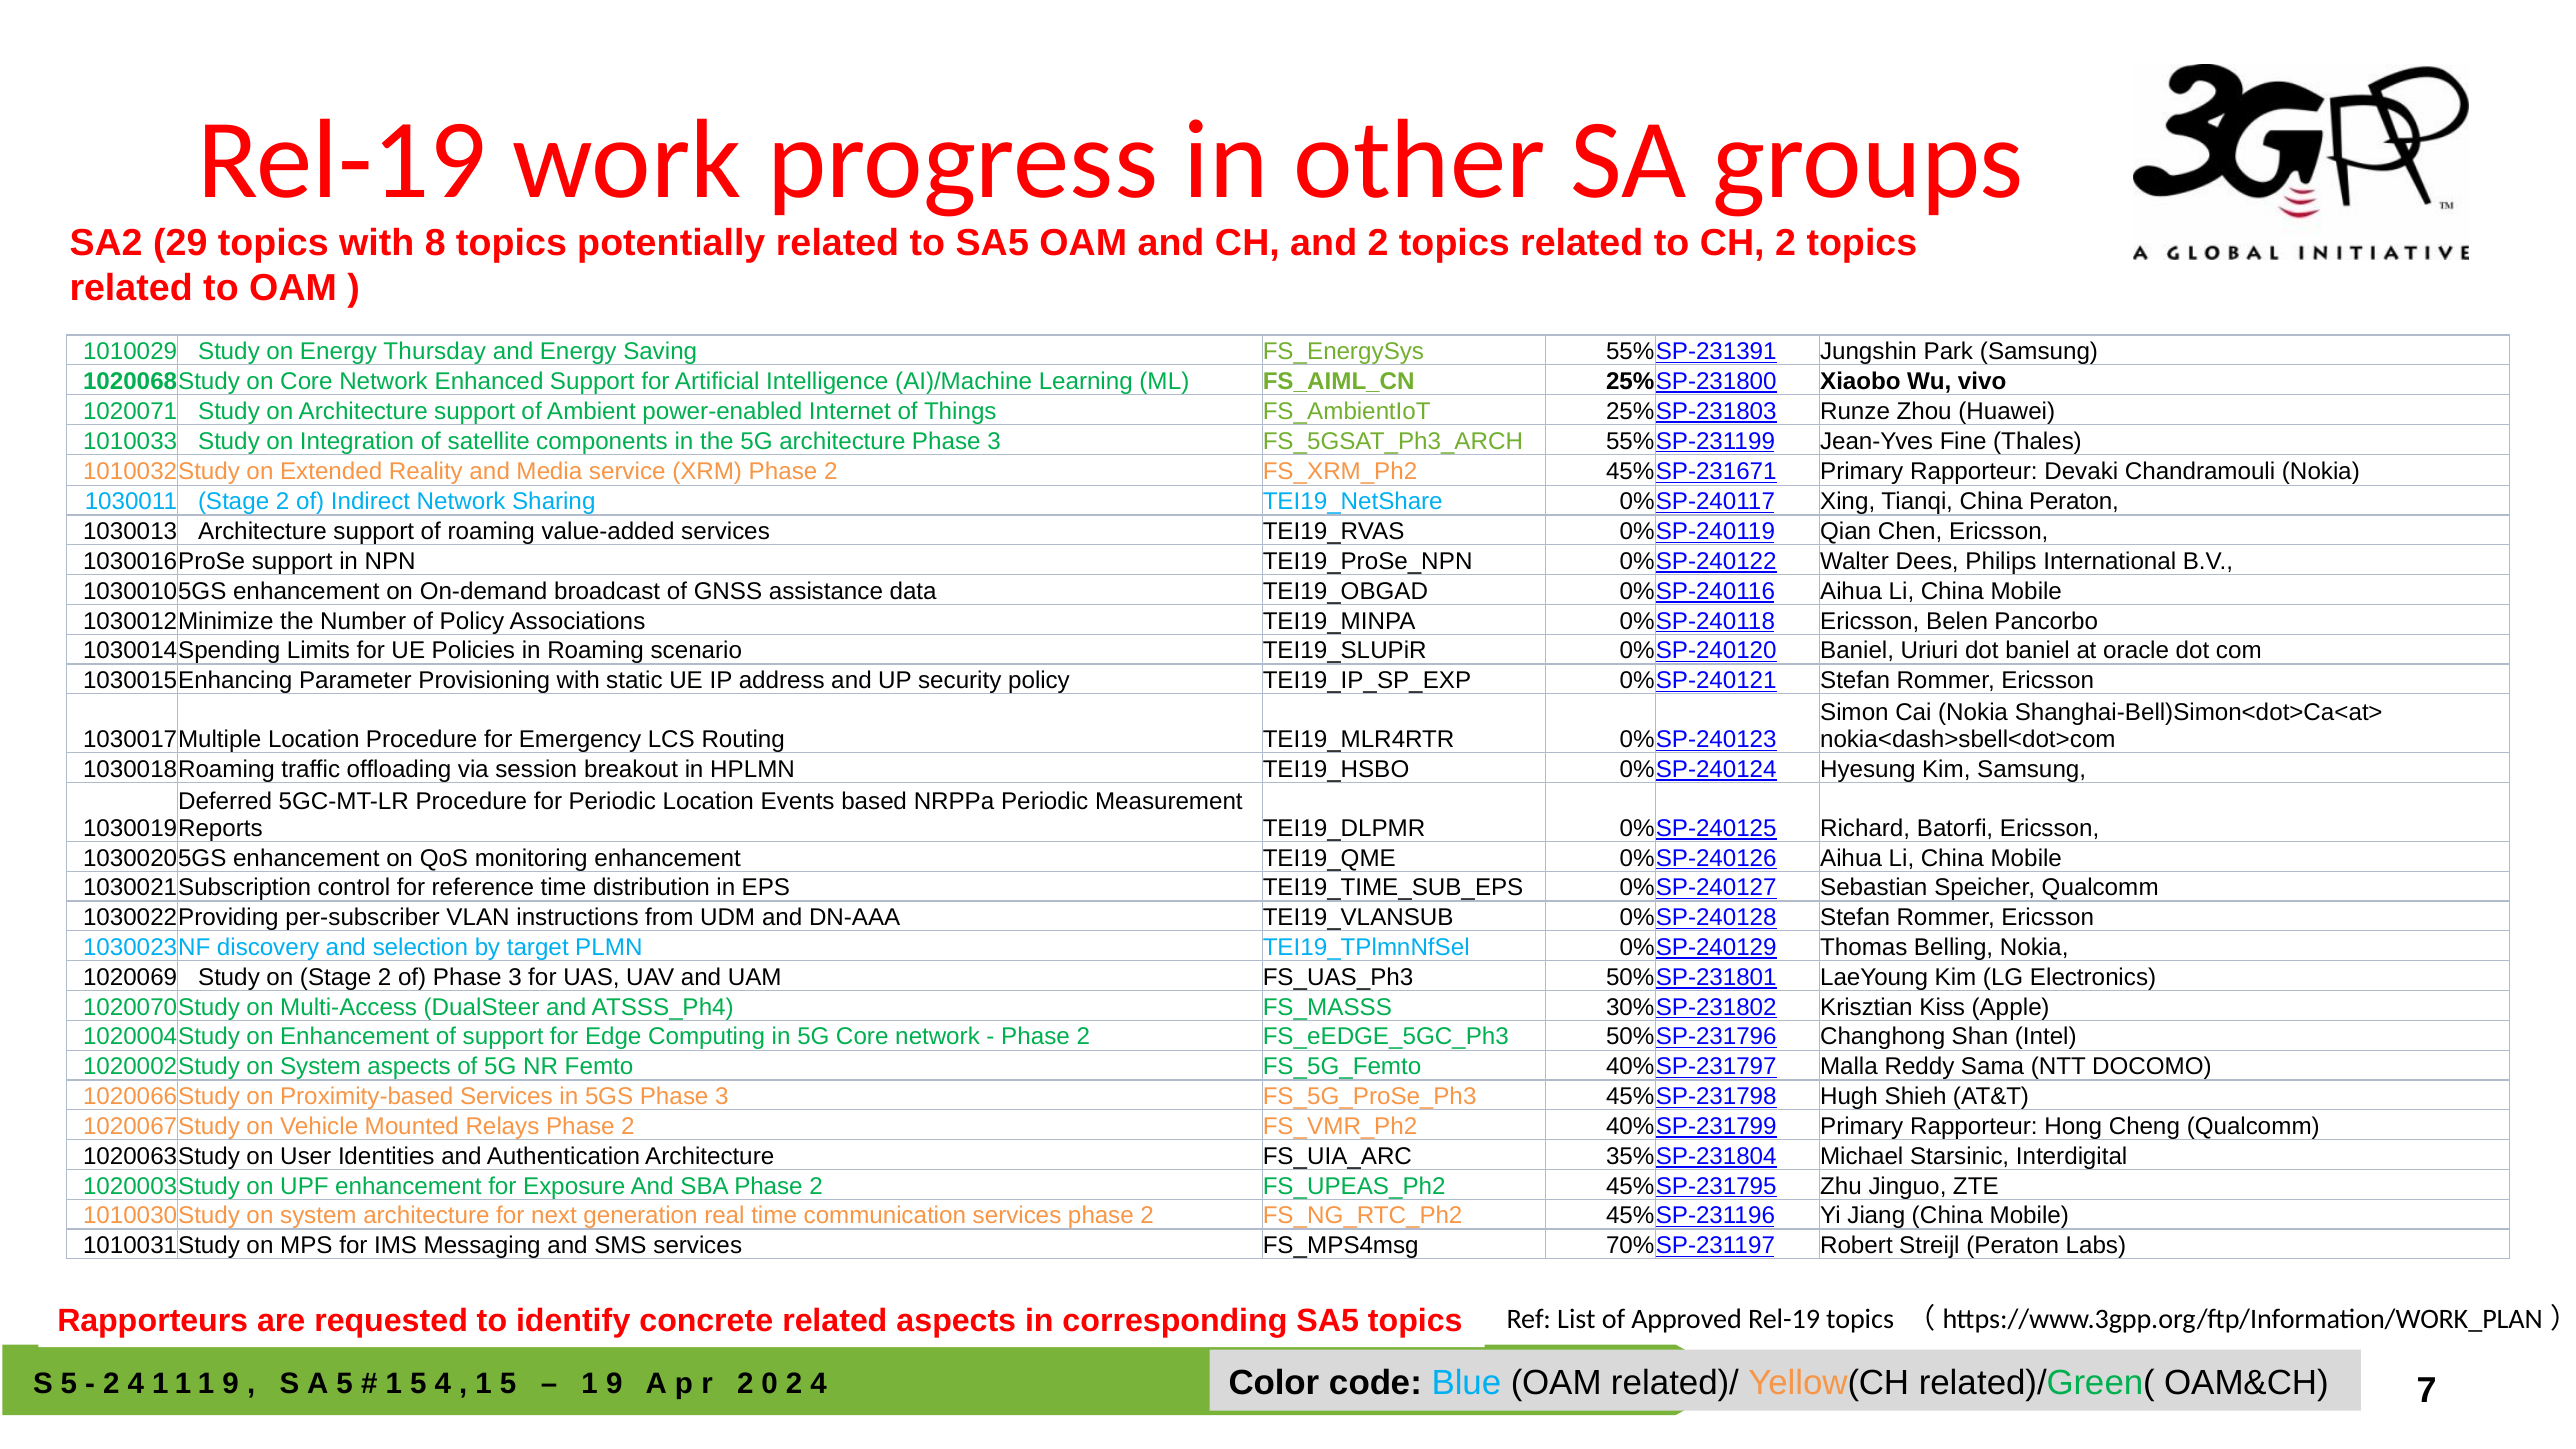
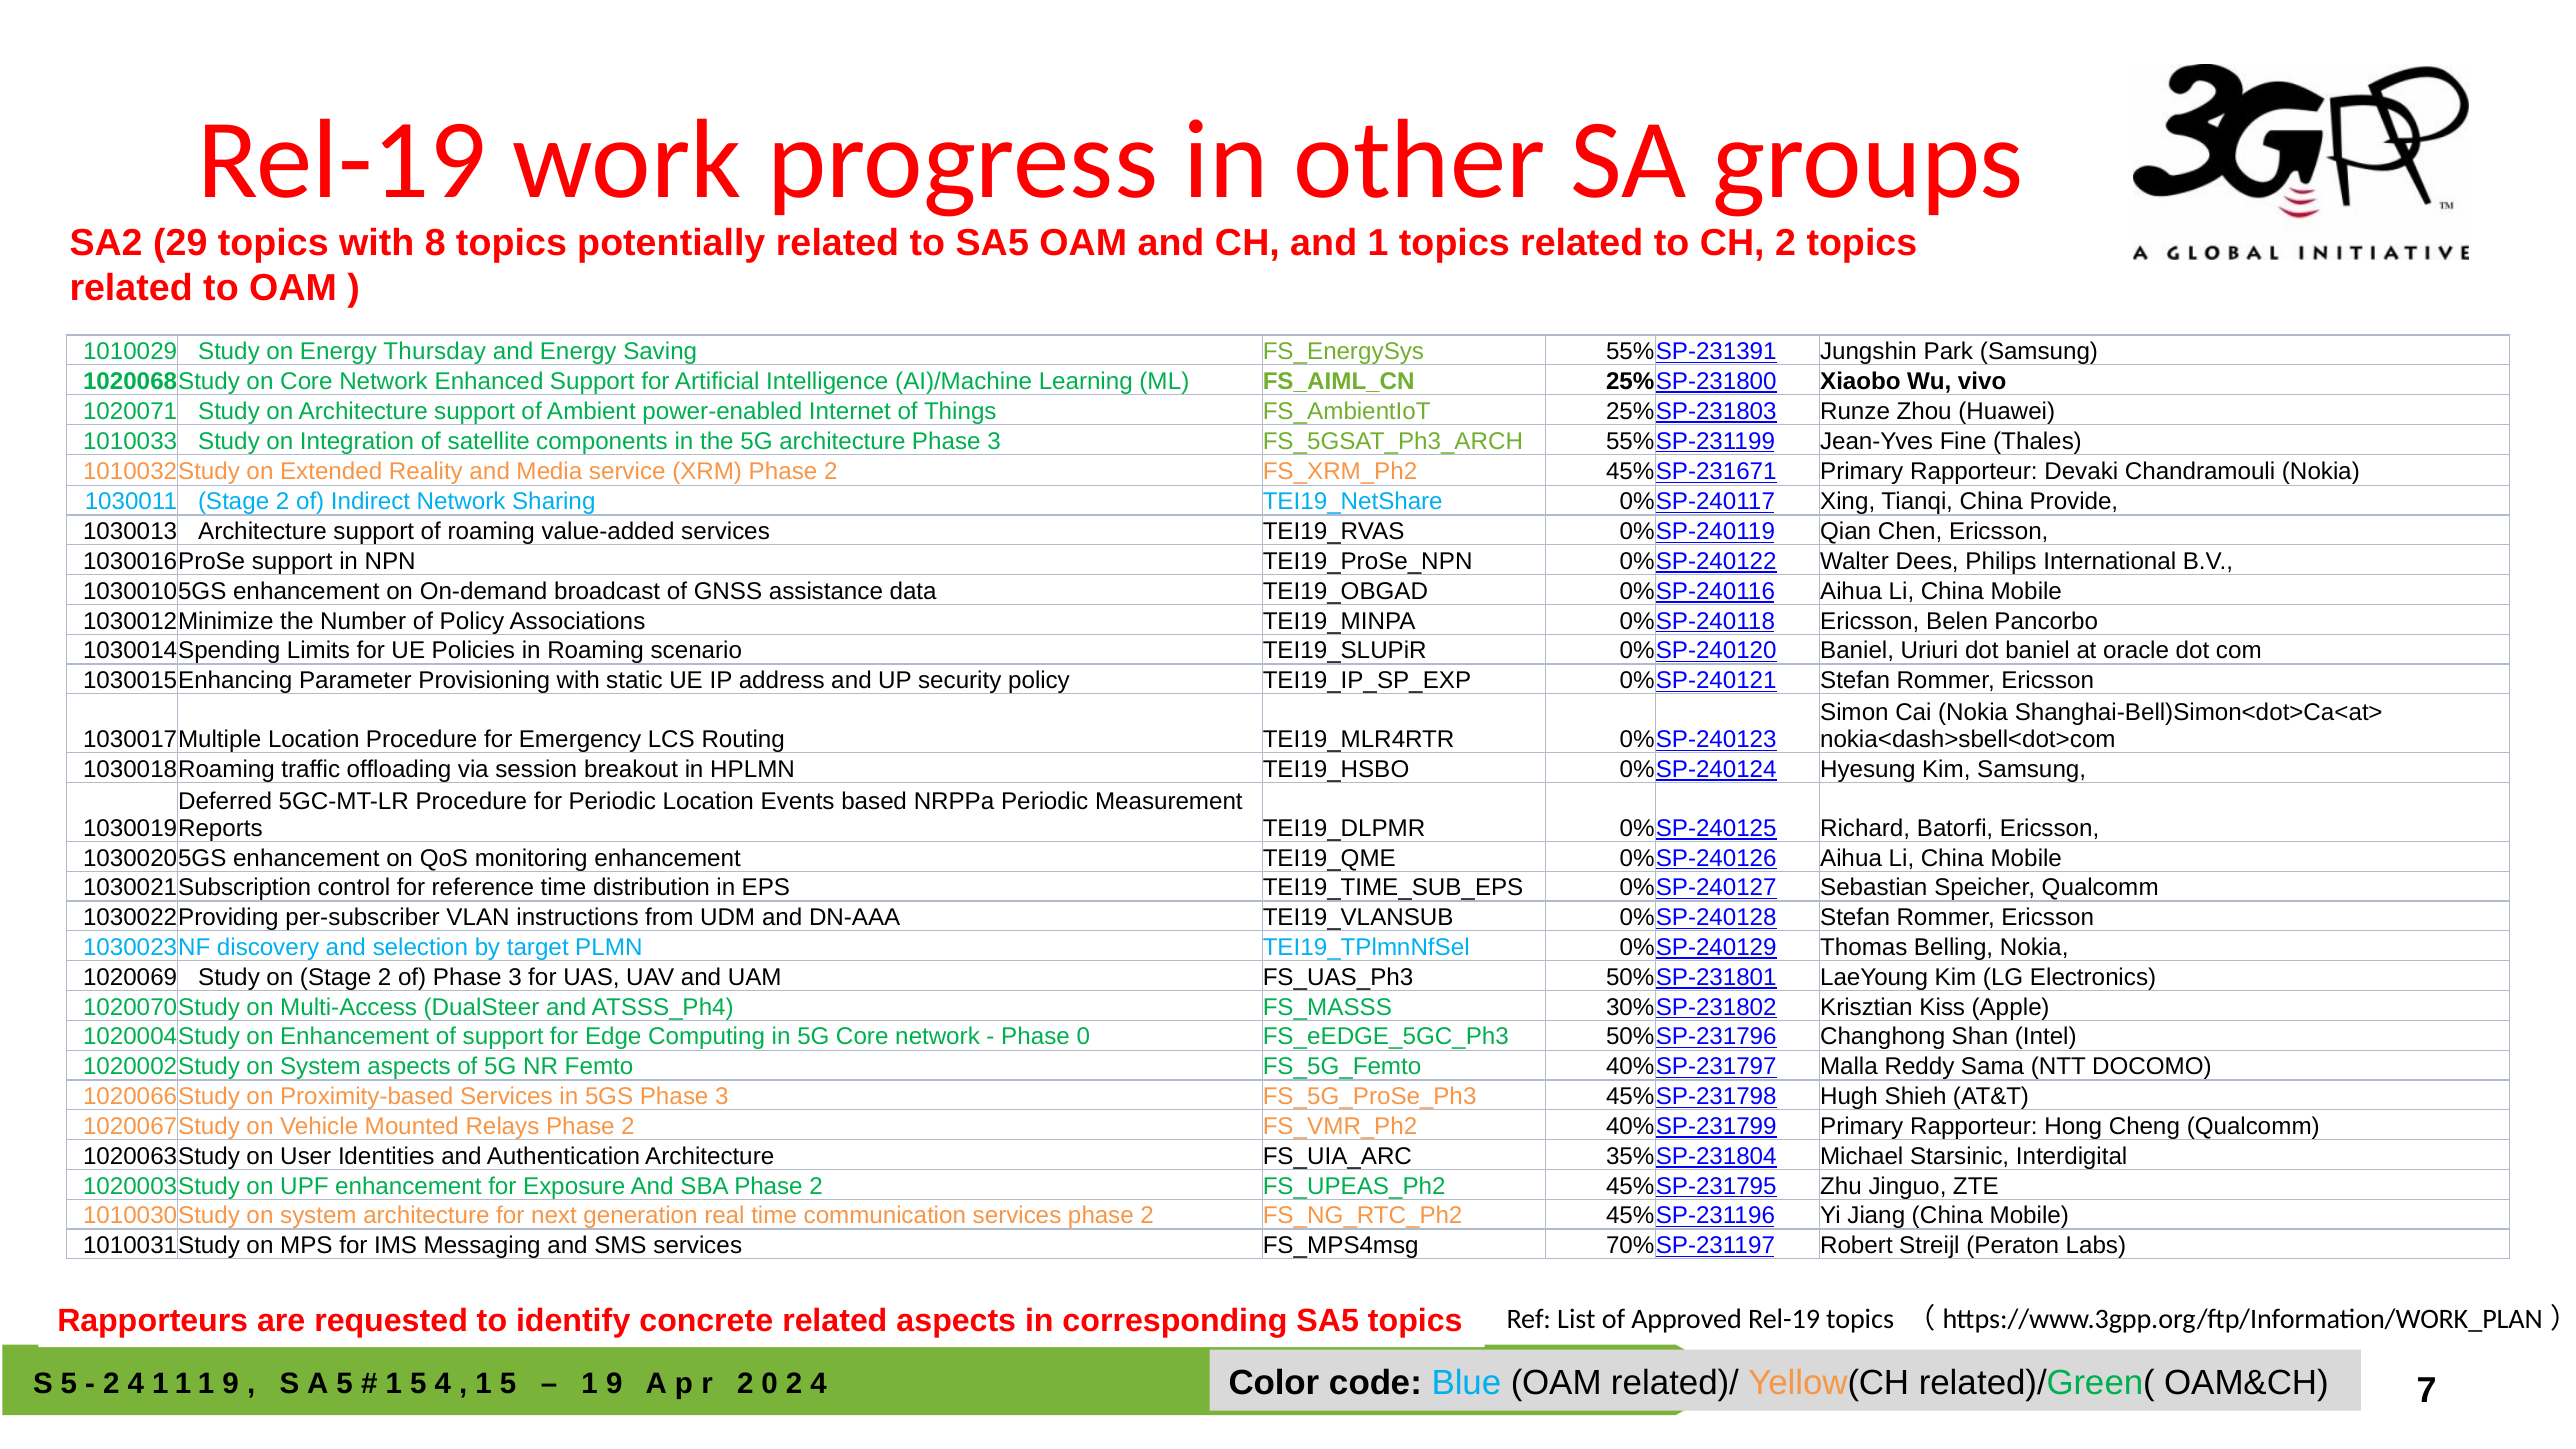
and 2: 2 -> 1 (1378, 243)
China Peraton: Peraton -> Provide (2074, 502)
2: 2 -> 0 (1083, 1037)
